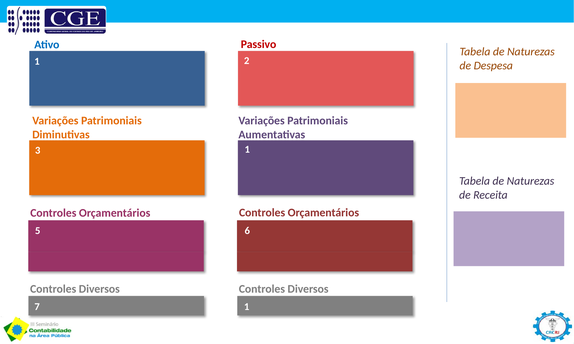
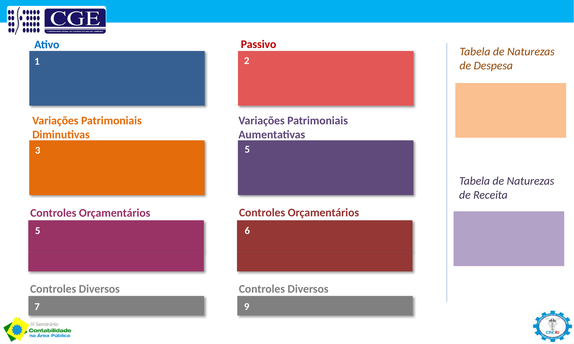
3 1: 1 -> 5 (247, 150)
7 1: 1 -> 9 (247, 307)
